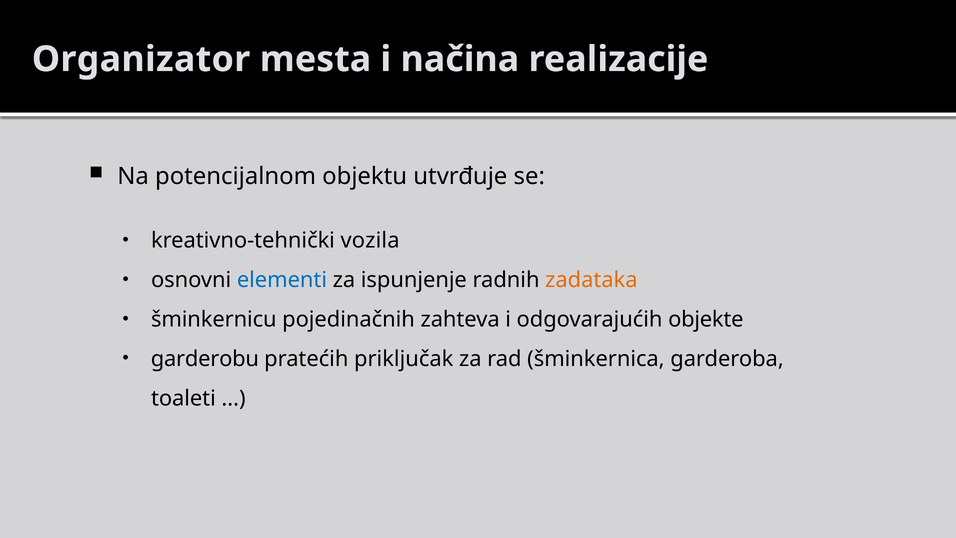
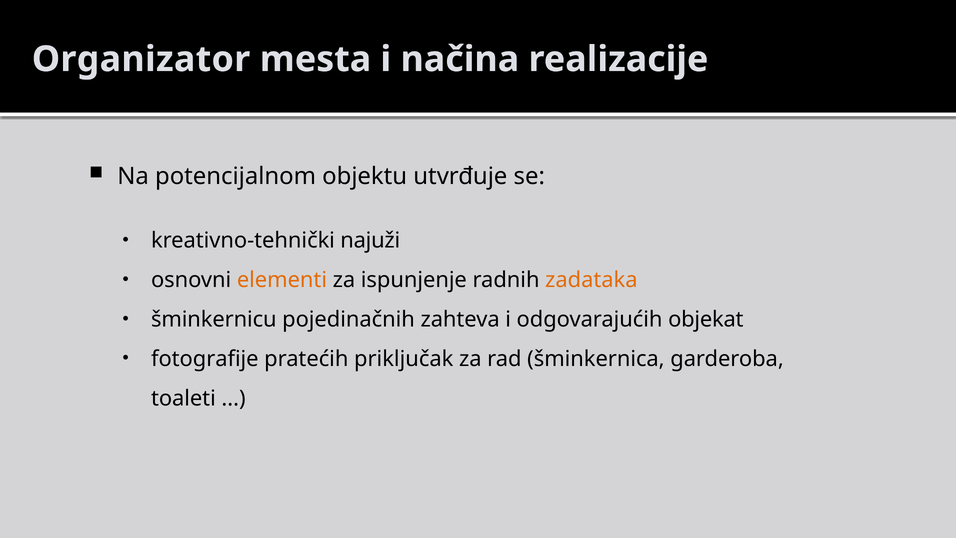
vozila: vozila -> najuži (370, 241)
elementi colour: blue -> orange (282, 280)
objekte: objekte -> objekat (706, 319)
garderobu: garderobu -> fotografije (205, 359)
